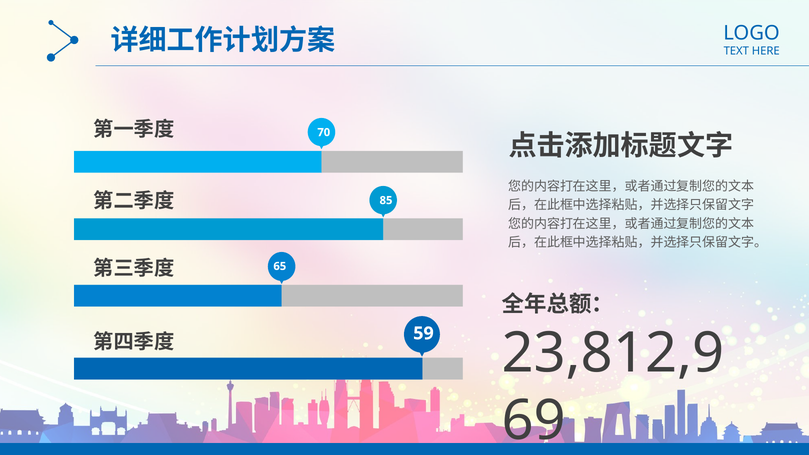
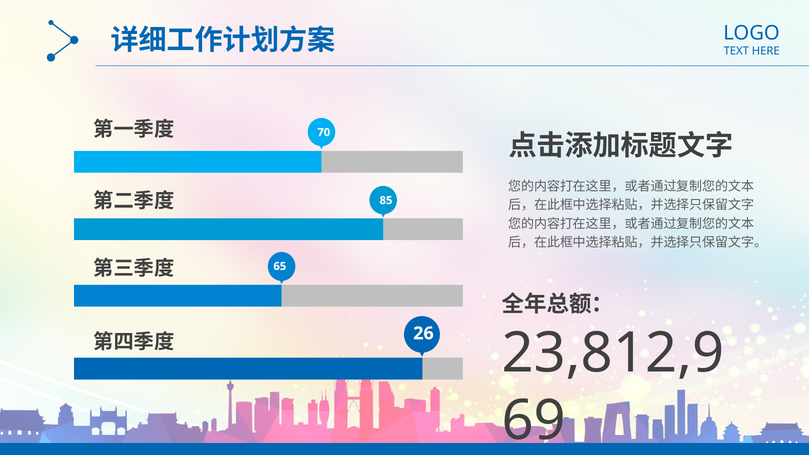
59: 59 -> 26 (423, 333)
